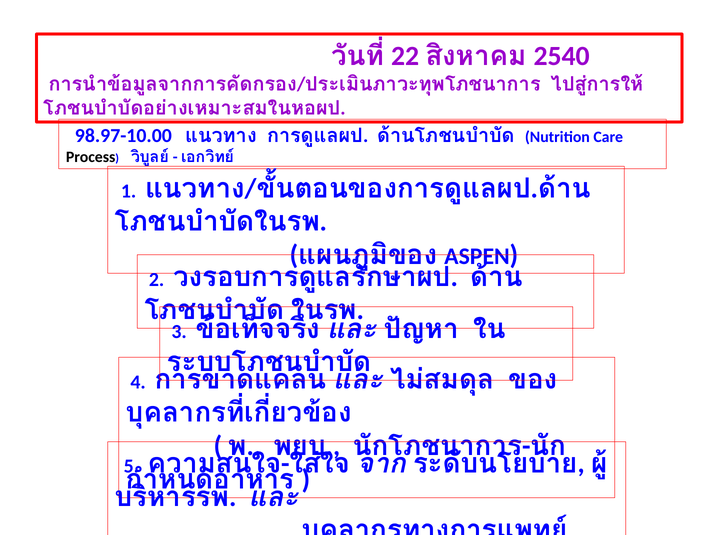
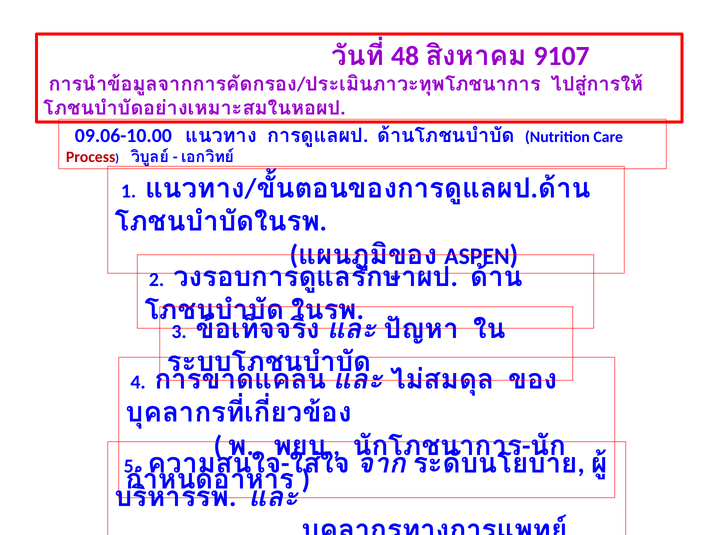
22: 22 -> 48 (405, 56)
2540: 2540 -> 9107 (562, 56)
98.97-10.00: 98.97-10.00 -> 09.06-10.00 (123, 136)
Process colour: black -> red (91, 157)
